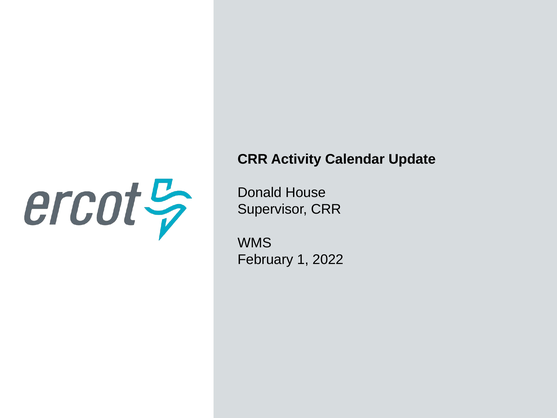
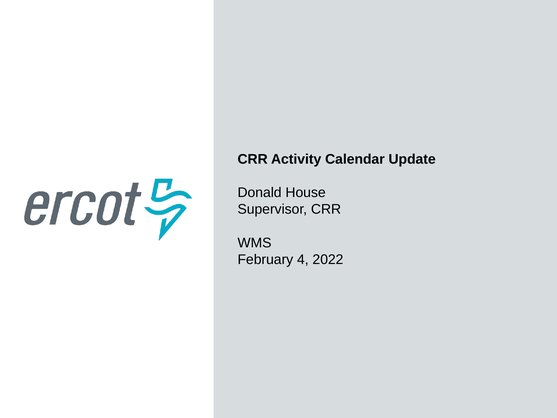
1: 1 -> 4 (303, 259)
